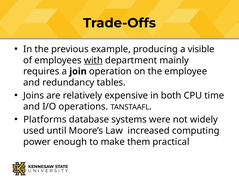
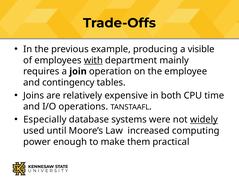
redundancy: redundancy -> contingency (68, 83)
Platforms: Platforms -> Especially (45, 120)
widely underline: none -> present (204, 120)
